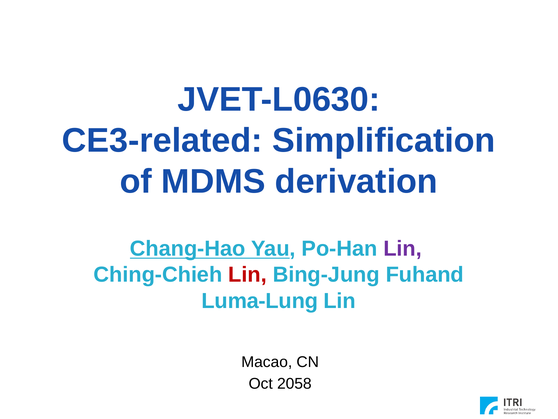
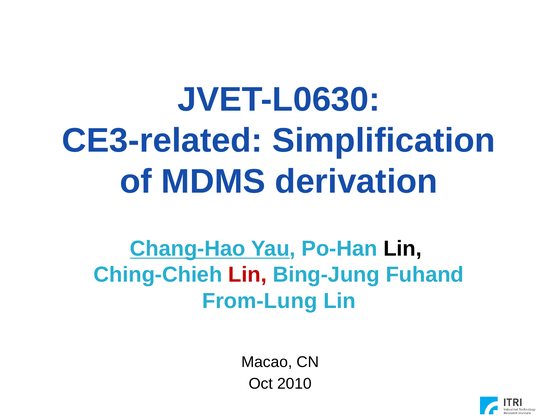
Lin colour: purple -> black (403, 248)
Luma-Lung: Luma-Lung -> From-Lung (260, 301)
2058: 2058 -> 2010 (294, 383)
